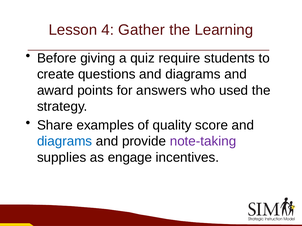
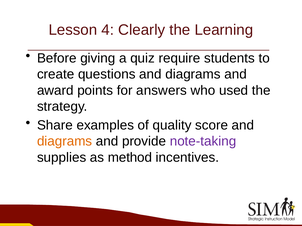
Gather: Gather -> Clearly (142, 30)
diagrams colour: blue -> orange (65, 142)
engage: engage -> method (130, 158)
